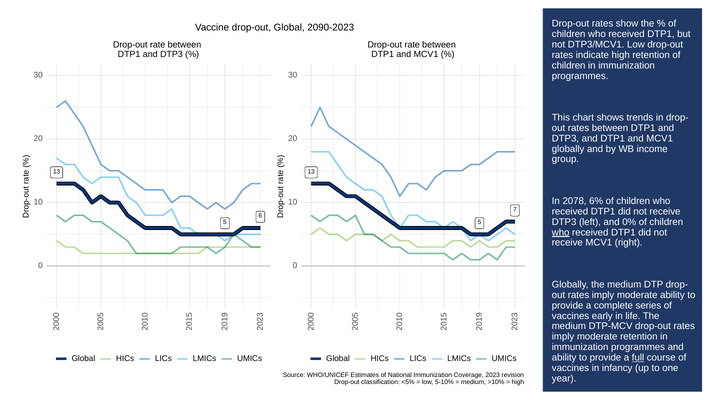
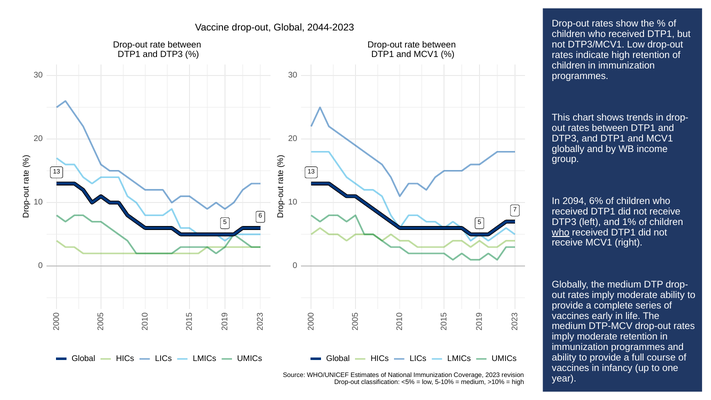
2090-2023: 2090-2023 -> 2044-2023 (331, 28)
2078: 2078 -> 2094 (575, 201)
0%: 0% -> 1% (629, 222)
full underline: present -> none (638, 357)
